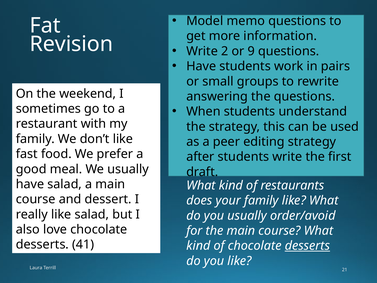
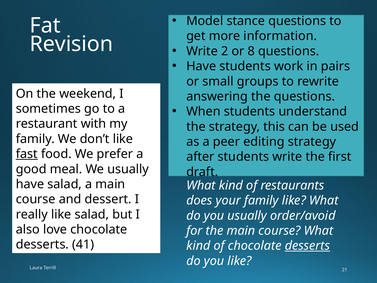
memo: memo -> stance (246, 21)
9: 9 -> 8 (251, 51)
fast underline: none -> present (27, 154)
